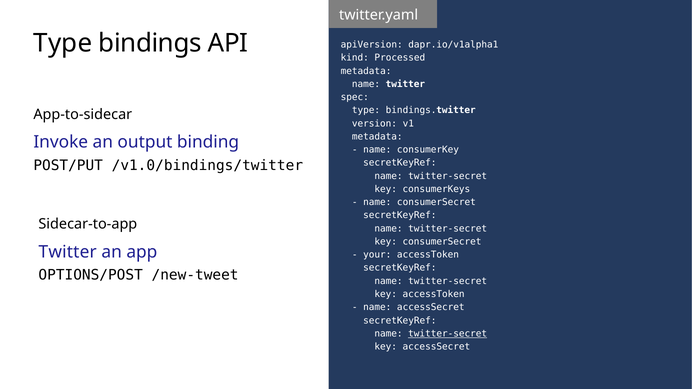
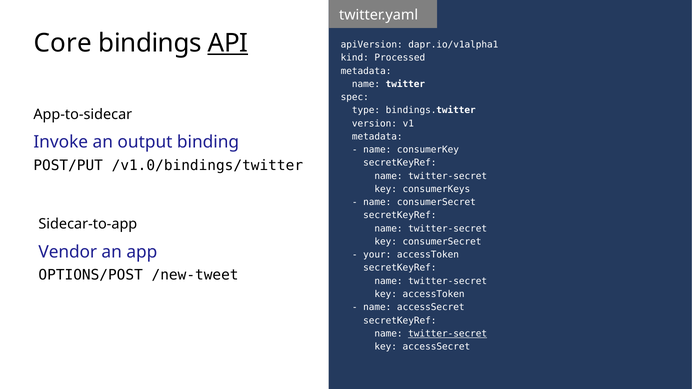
Type: Type -> Core (63, 43)
API underline: none -> present (228, 43)
Twitter: Twitter -> Vendor (68, 252)
